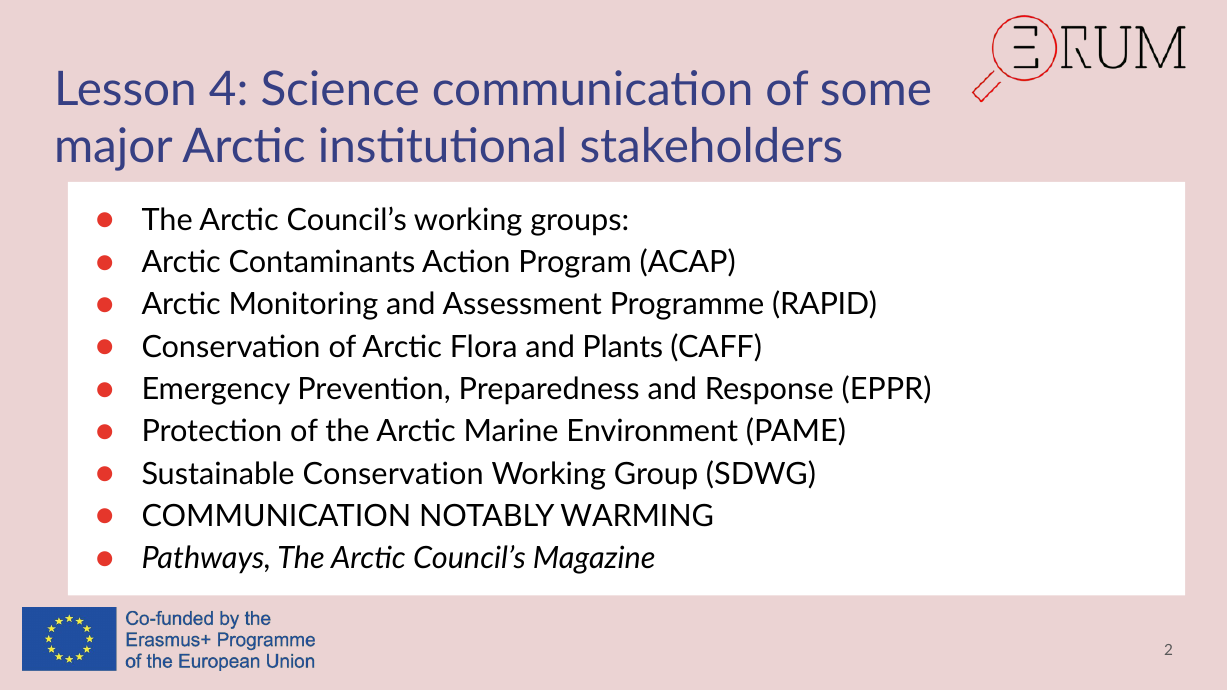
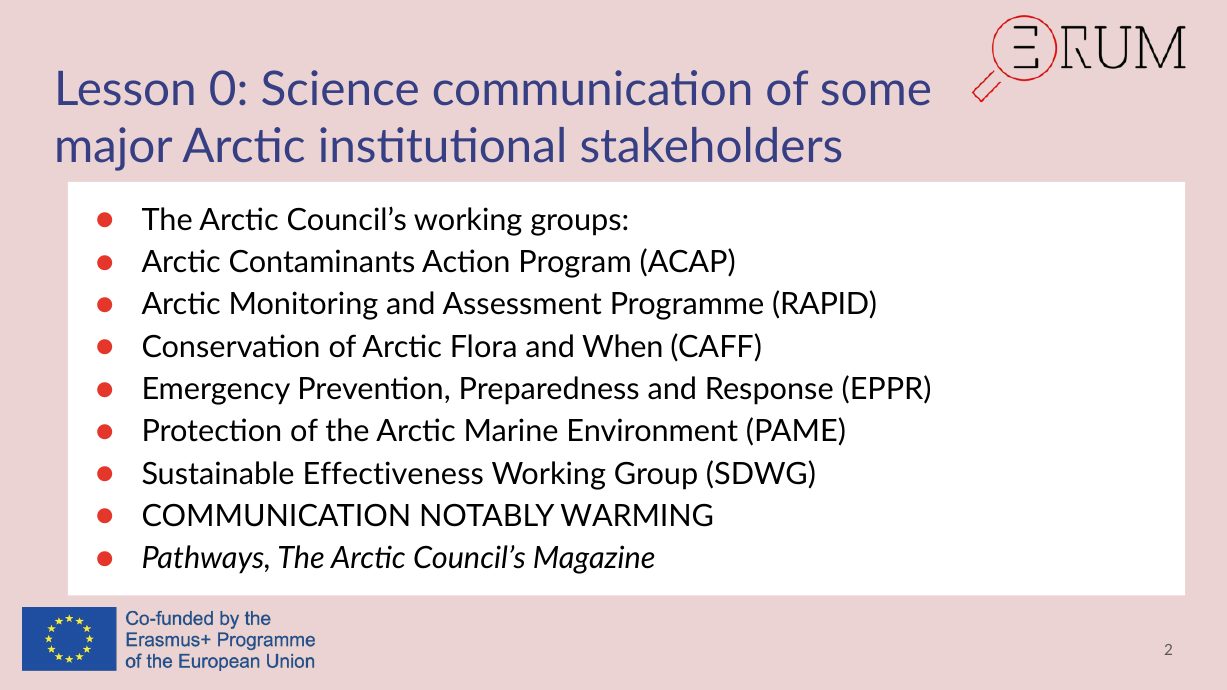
4: 4 -> 0 (229, 89)
Plants: Plants -> When (623, 347)
Sustainable Conservation: Conservation -> Effectiveness (393, 474)
